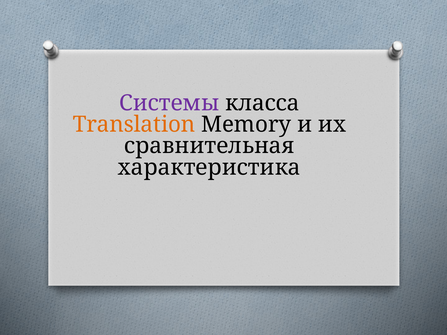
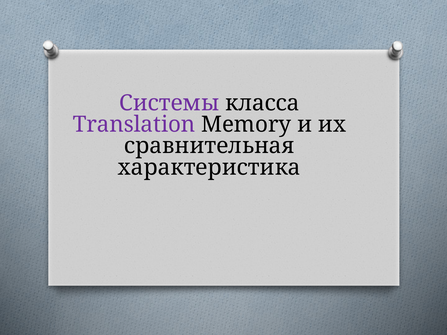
Translation colour: orange -> purple (134, 125)
